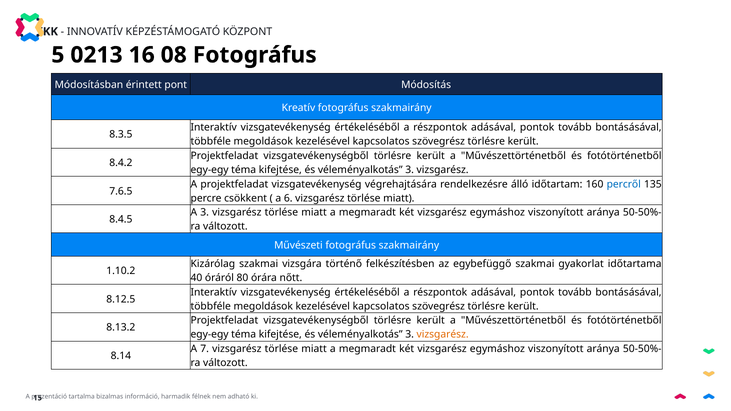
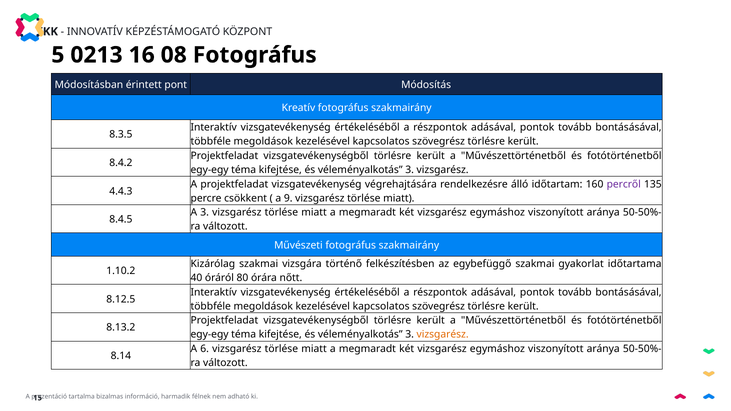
percről colour: blue -> purple (624, 184)
7.6.5: 7.6.5 -> 4.4.3 (121, 191)
6: 6 -> 9 (288, 198)
7: 7 -> 6 (205, 349)
